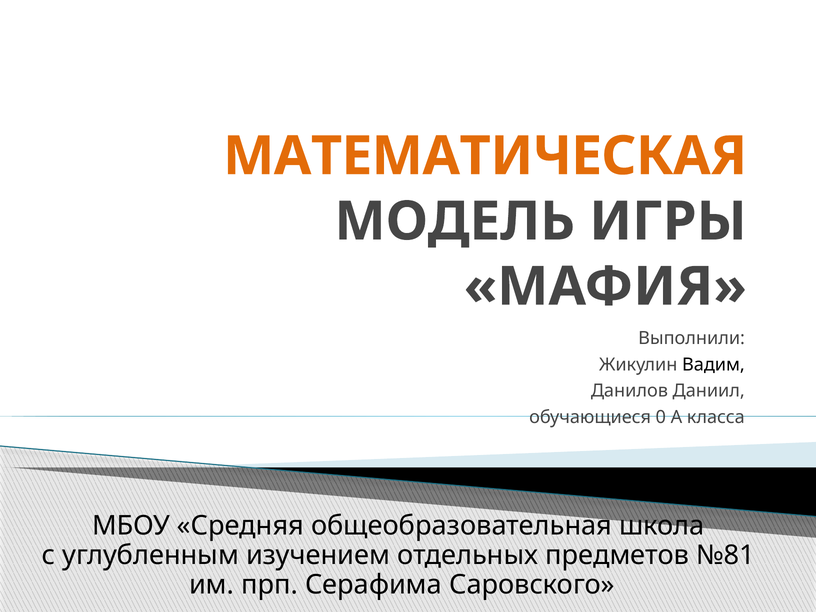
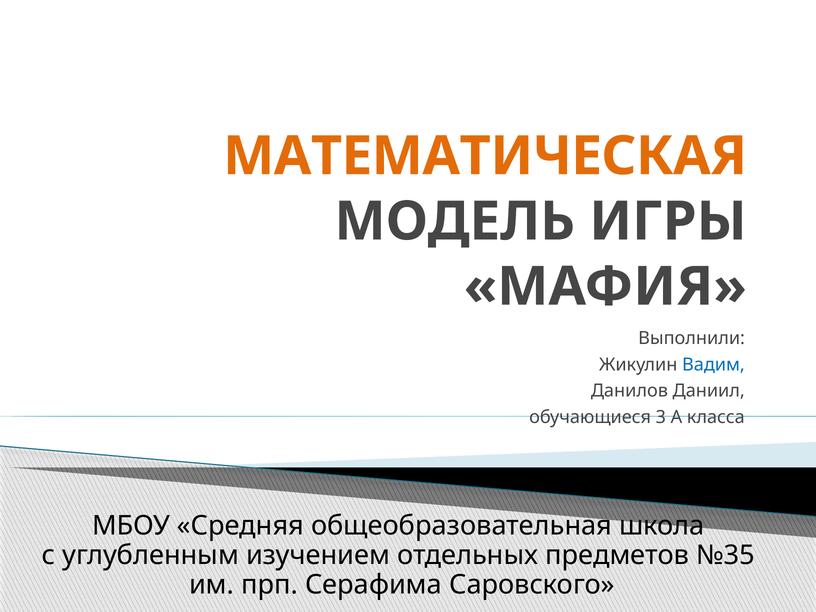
Вадим colour: black -> blue (713, 365)
0: 0 -> 3 (661, 417)
№81: №81 -> №35 (726, 555)
